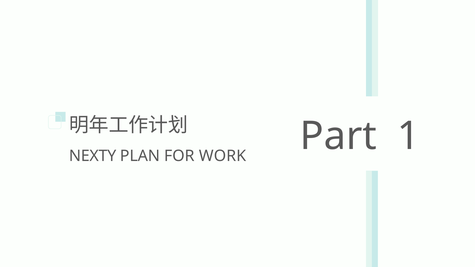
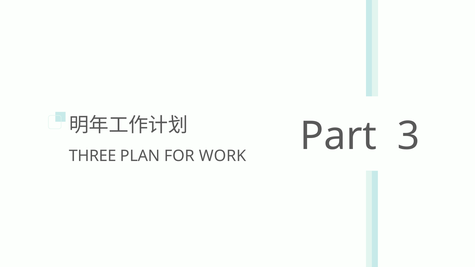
NEXTY: NEXTY -> THREE (93, 156)
1: 1 -> 3 (409, 136)
